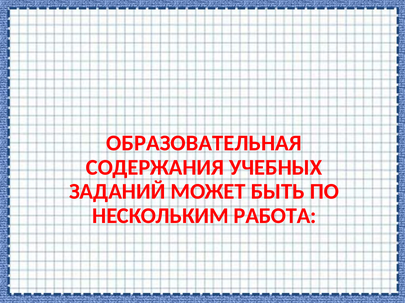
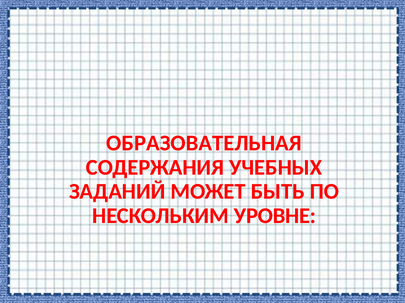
РАБОТА: РАБОТА -> УРОВНЕ (275, 216)
